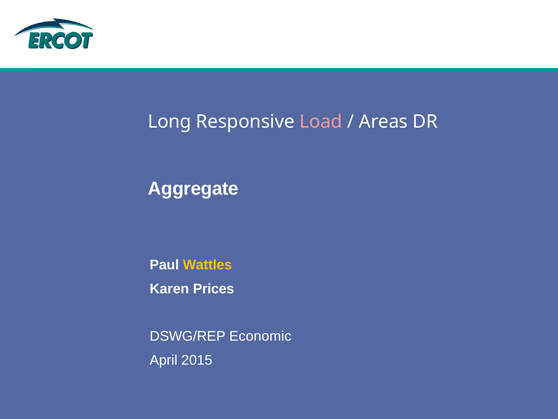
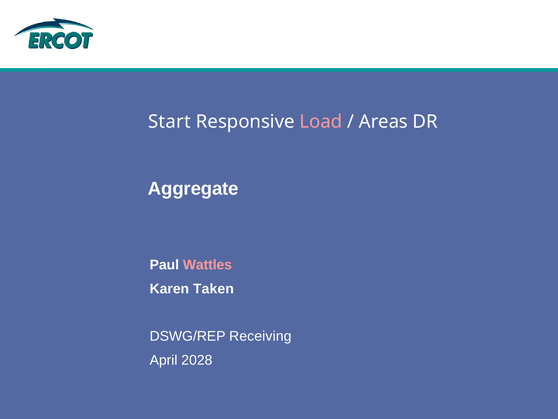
Long: Long -> Start (169, 122)
Wattles colour: yellow -> pink (207, 265)
Prices: Prices -> Taken (213, 288)
Economic: Economic -> Receiving (260, 336)
2015: 2015 -> 2028 (197, 360)
